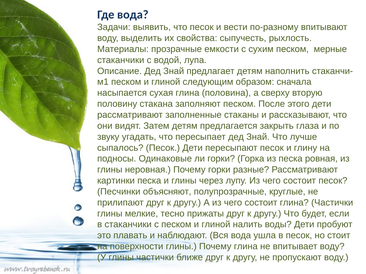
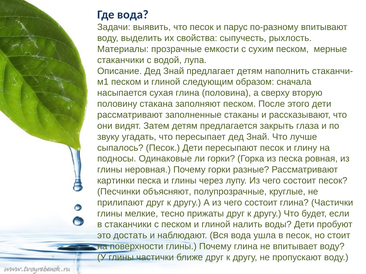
вести: вести -> парус (236, 27)
плавать: плавать -> достать (130, 236)
